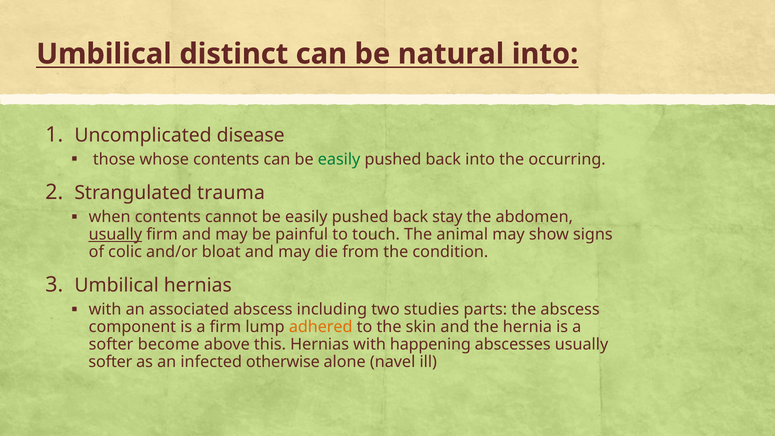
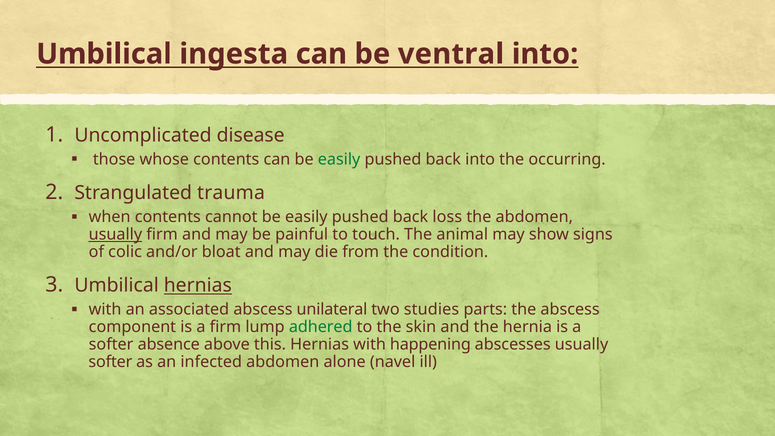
distinct: distinct -> ingesta (234, 54)
natural: natural -> ventral (451, 54)
stay: stay -> loss (447, 217)
hernias underline: none -> present (198, 286)
including: including -> unilateral (332, 310)
adhered colour: orange -> green (321, 327)
become: become -> absence (169, 345)
infected otherwise: otherwise -> abdomen (283, 362)
